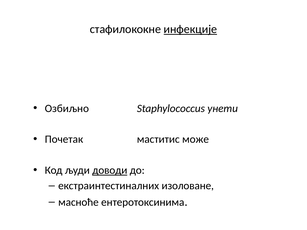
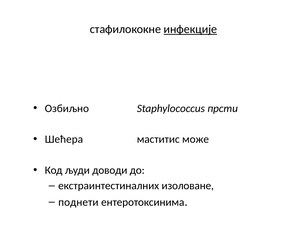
унети: унети -> прсти (223, 108)
Почетак: Почетак -> Шећeра (64, 139)
доводи underline: present -> none (110, 170)
масноће: масноће -> поднети (78, 203)
